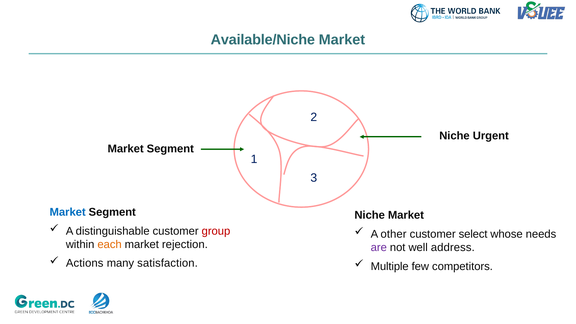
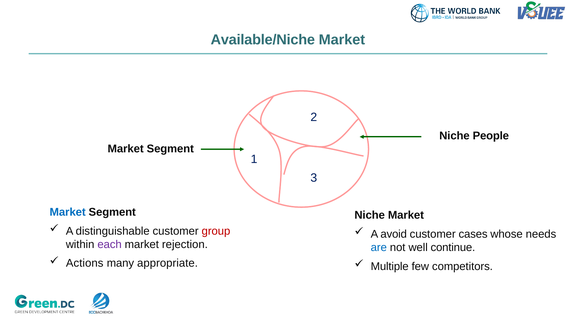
Urgent: Urgent -> People (491, 136)
other: other -> avoid (394, 234)
select: select -> cases (473, 234)
each colour: orange -> purple (110, 244)
are colour: purple -> blue (379, 247)
address: address -> continue (453, 247)
satisfaction: satisfaction -> appropriate (168, 263)
